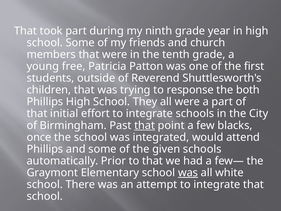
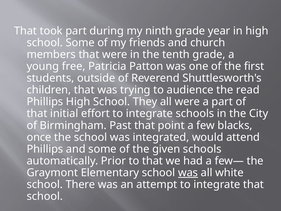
response: response -> audience (190, 90)
both: both -> read (248, 90)
that underline: present -> none (145, 125)
